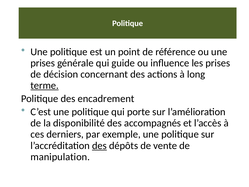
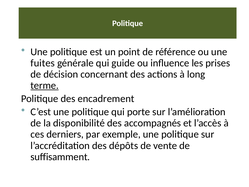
prises: prises -> fuites (43, 63)
des underline: present -> none (99, 145)
manipulation: manipulation -> suffisamment (60, 157)
